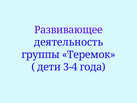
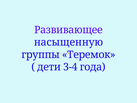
деятельность: деятельность -> насыщенную (68, 42)
